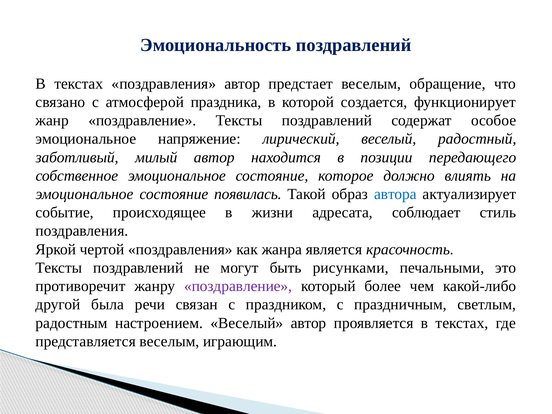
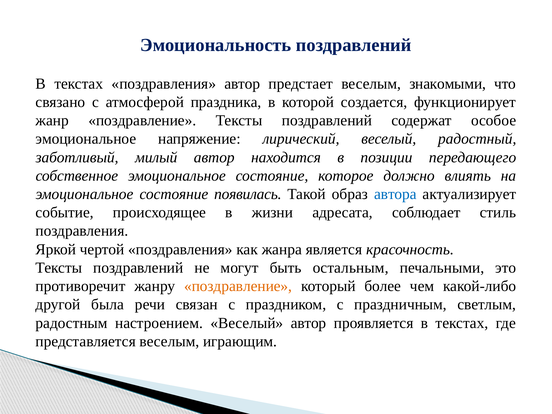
обращение: обращение -> знакомыми (448, 84)
рисунками: рисунками -> остальным (351, 268)
поздравление colour: purple -> orange (238, 286)
